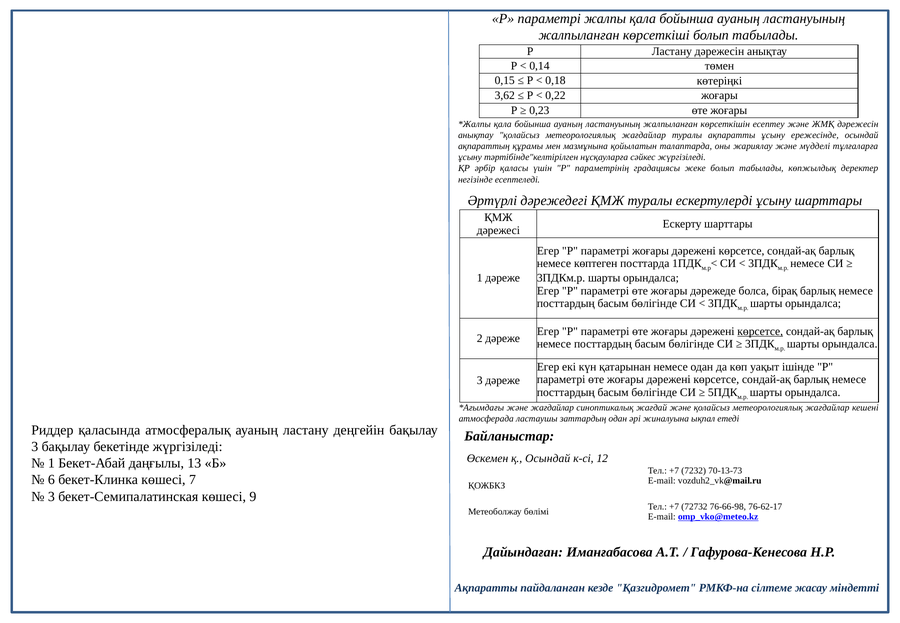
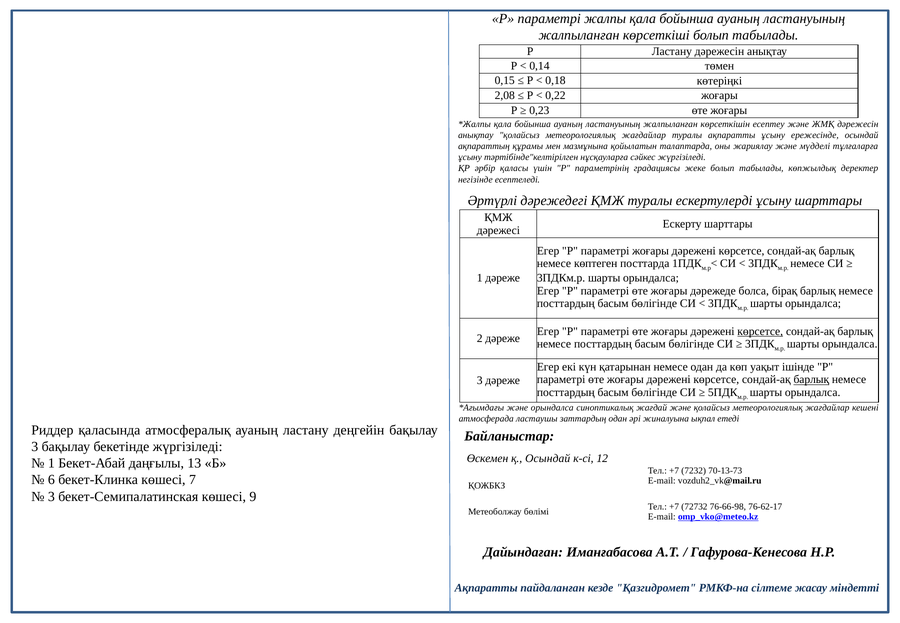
3,62: 3,62 -> 2,08 (505, 95)
барлық underline: none -> present (811, 380)
және жағдайлар: жағдайлар -> орындалса (552, 408)
